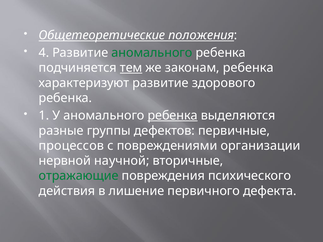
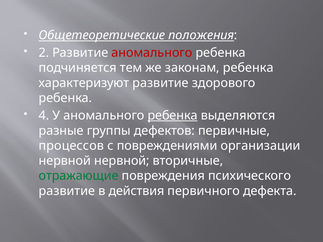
4: 4 -> 2 (44, 53)
аномального colour: green -> red (152, 53)
тем underline: present -> none (131, 68)
1: 1 -> 4 (44, 116)
нервной научной: научной -> нервной (122, 161)
действия: действия -> развитие (67, 191)
лишение: лишение -> действия (137, 191)
